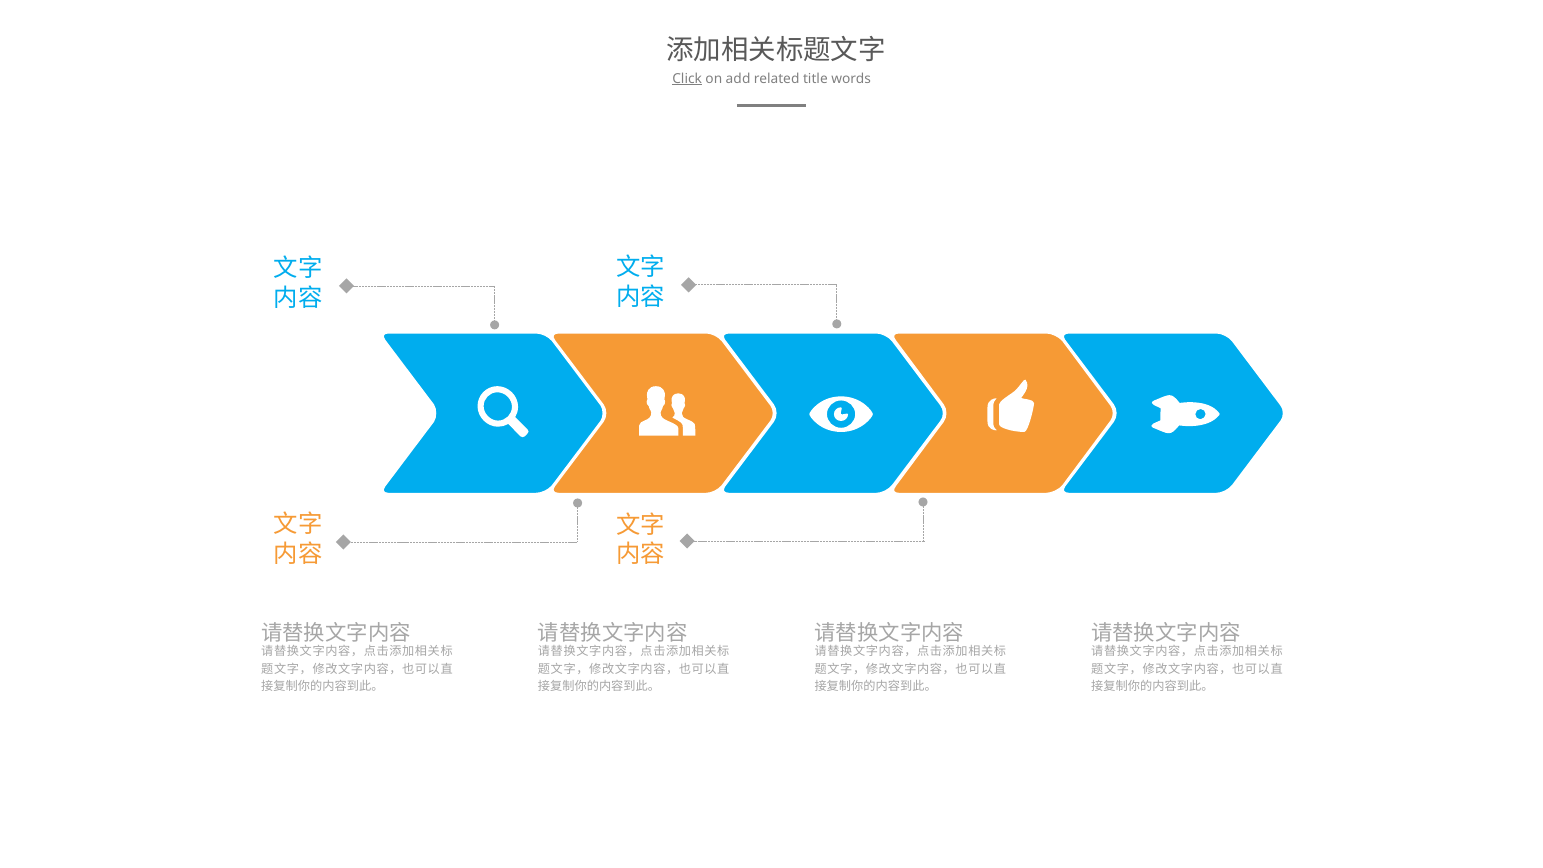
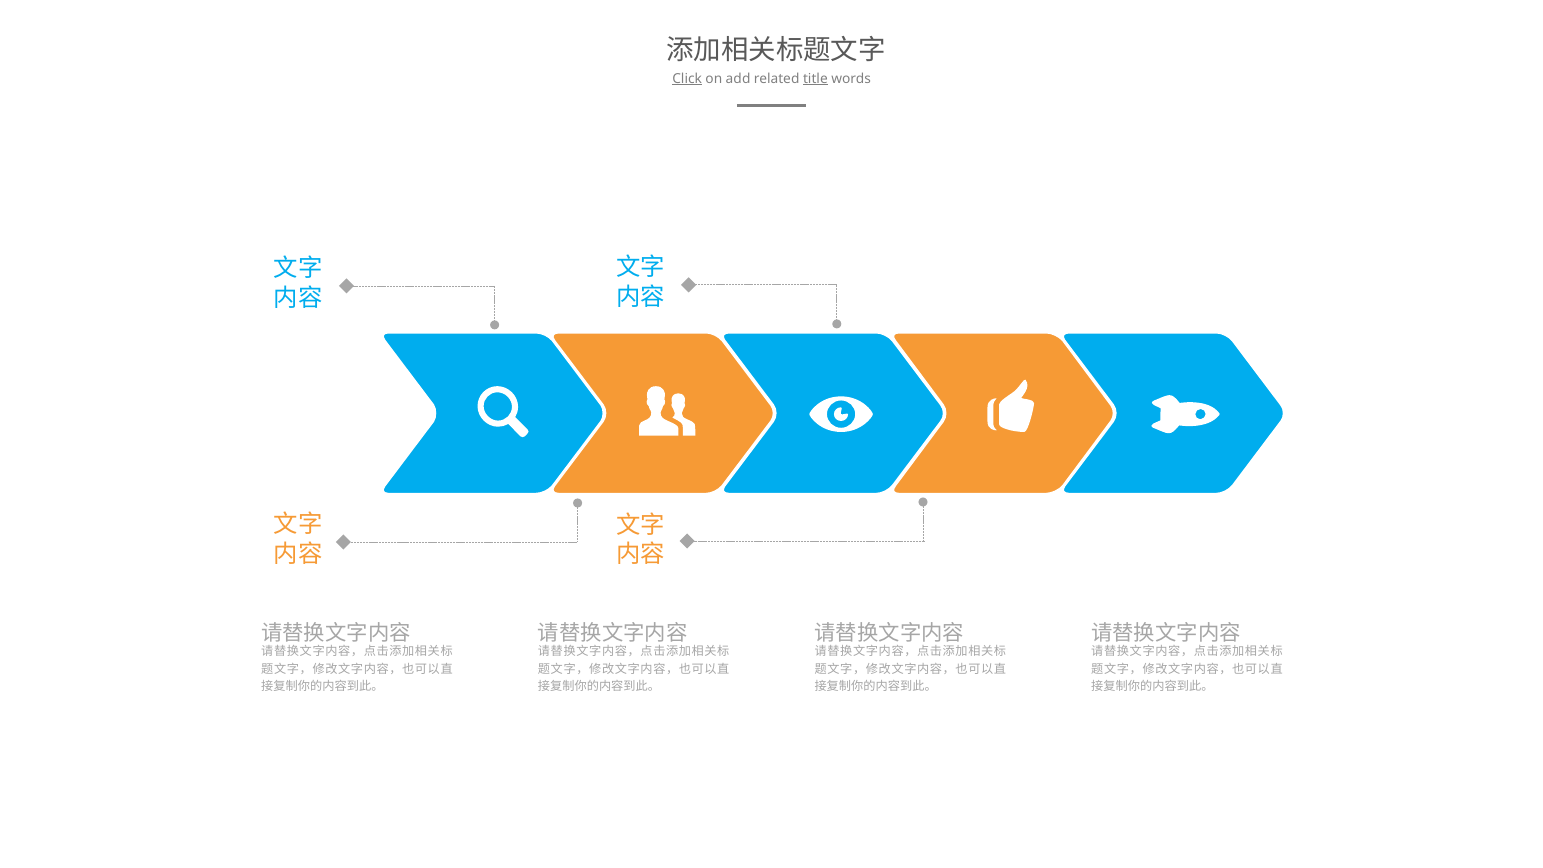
title underline: none -> present (815, 79)
